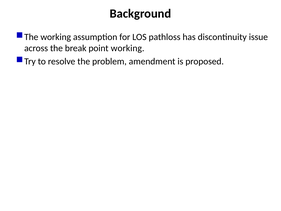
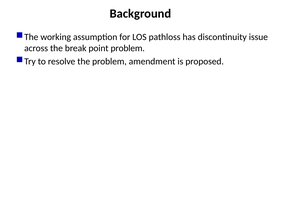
point working: working -> problem (128, 48)
